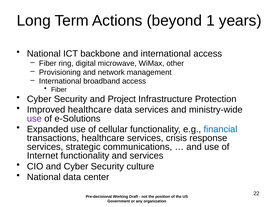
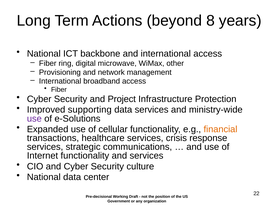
1: 1 -> 8 (210, 21)
Improved healthcare: healthcare -> supporting (90, 110)
financial colour: blue -> orange (220, 129)
